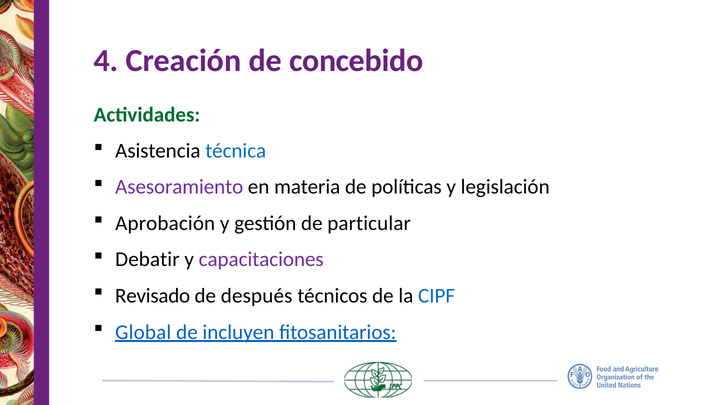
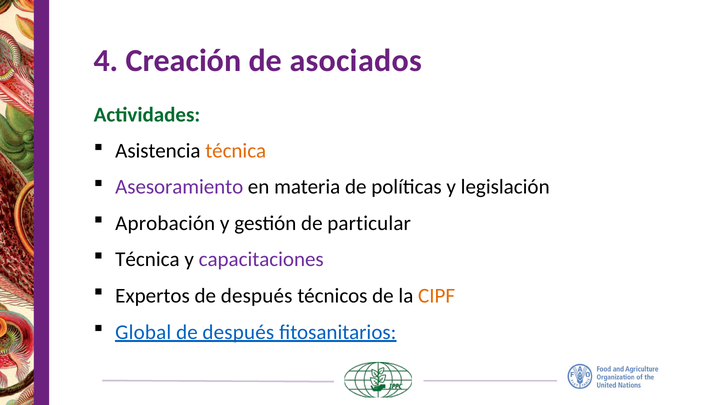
concebido: concebido -> asociados (356, 61)
técnica colour: blue -> orange (236, 151)
Debatir: Debatir -> Técnica (147, 260)
Revisado: Revisado -> Expertos (153, 296)
CIPF colour: blue -> orange (437, 296)
incluyen: incluyen -> después (238, 333)
